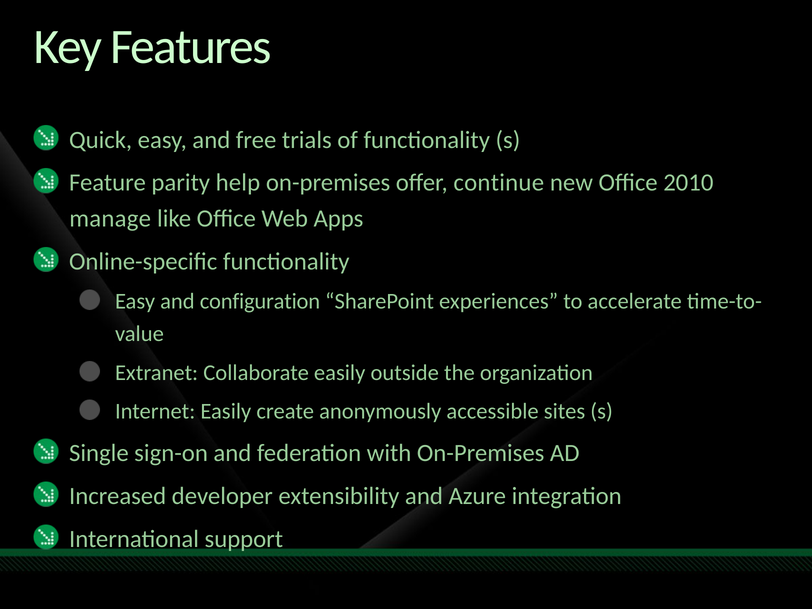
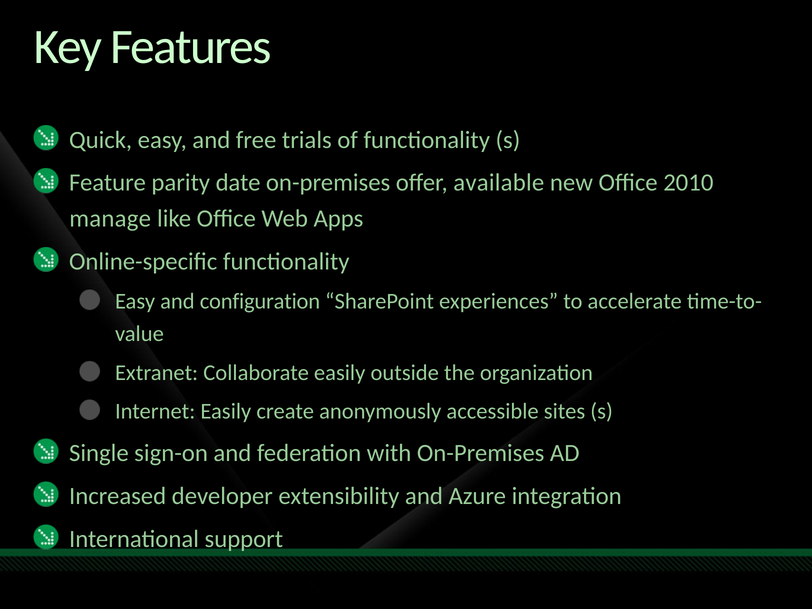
help: help -> date (238, 183)
continue: continue -> available (499, 183)
